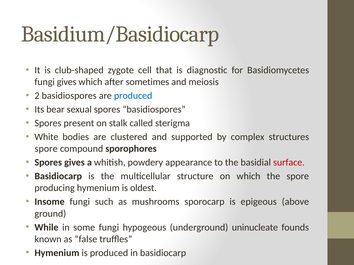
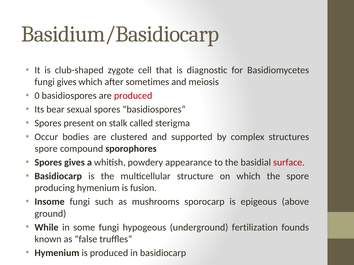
2: 2 -> 0 (37, 96)
produced colour: blue -> red (133, 96)
White: White -> Occur (46, 137)
oldest: oldest -> fusion (143, 188)
uninucleate: uninucleate -> fertilization (255, 228)
